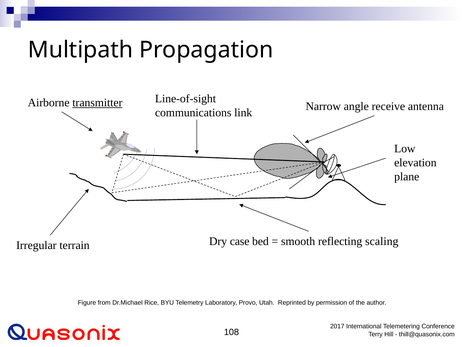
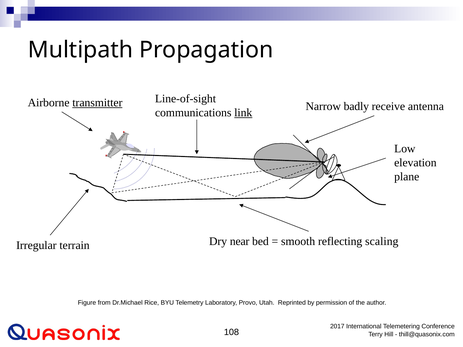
angle: angle -> badly (356, 106)
link underline: none -> present (243, 113)
case: case -> near (240, 242)
